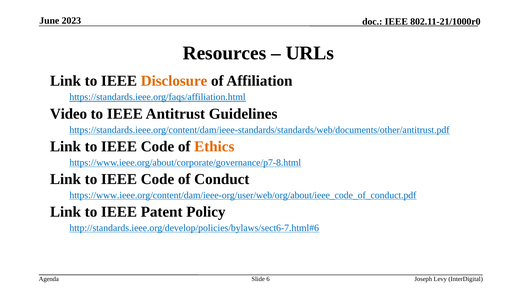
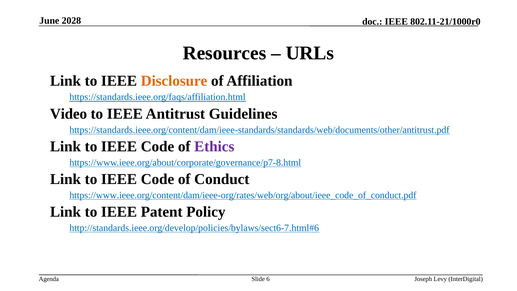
2023: 2023 -> 2028 (71, 21)
Ethics colour: orange -> purple (214, 146)
https://www.ieee.org/content/dam/ieee-org/user/web/org/about/ieee_code_of_conduct.pdf: https://www.ieee.org/content/dam/ieee-org/user/web/org/about/ieee_code_of_conduct.pdf -> https://www.ieee.org/content/dam/ieee-org/rates/web/org/about/ieee_code_of_conduct.pdf (243, 195)
